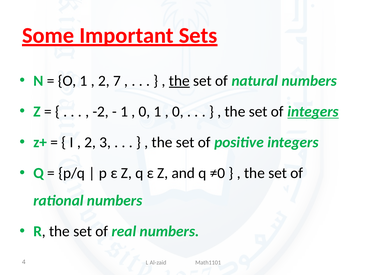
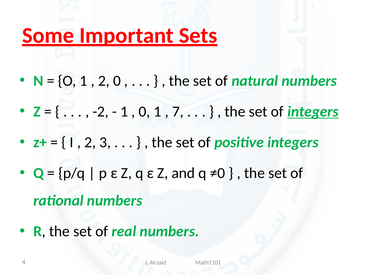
2 7: 7 -> 0 (117, 81)
the underline: present -> none (179, 81)
0: 0 -> 7 (178, 112)
